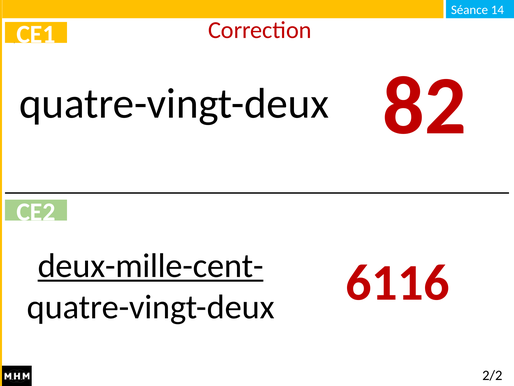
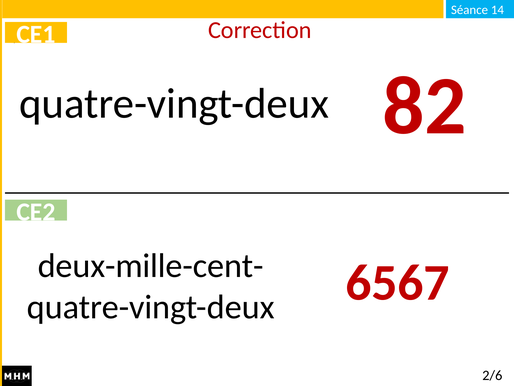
deux-mille-cent- underline: present -> none (151, 266)
6116: 6116 -> 6567 (398, 283)
2/2: 2/2 -> 2/6 (492, 375)
